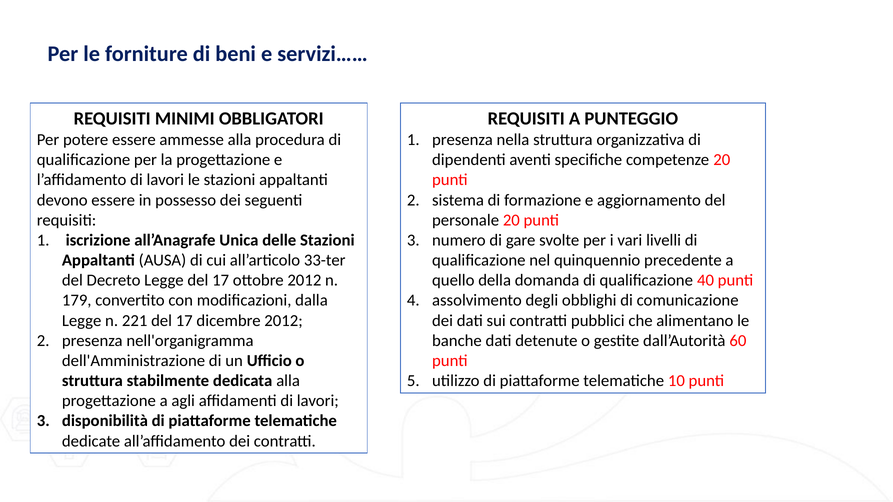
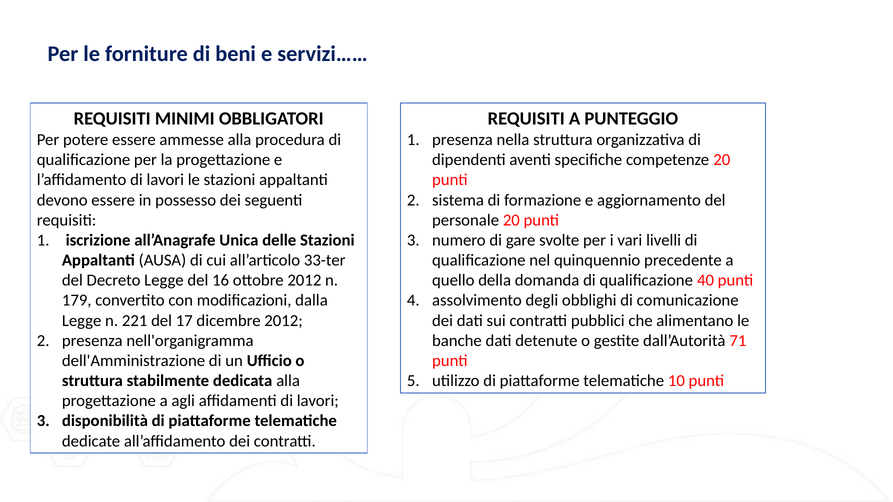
Legge del 17: 17 -> 16 (221, 281)
60: 60 -> 71 (738, 341)
